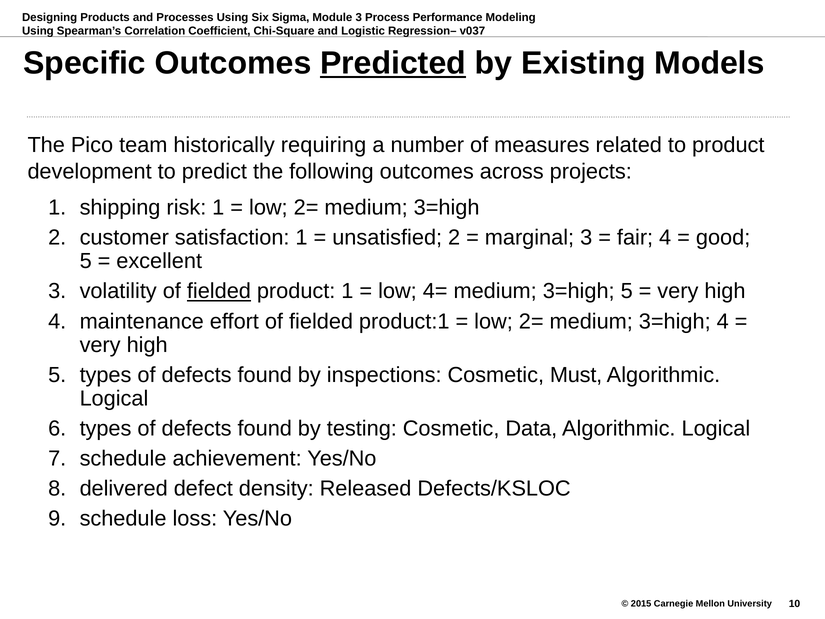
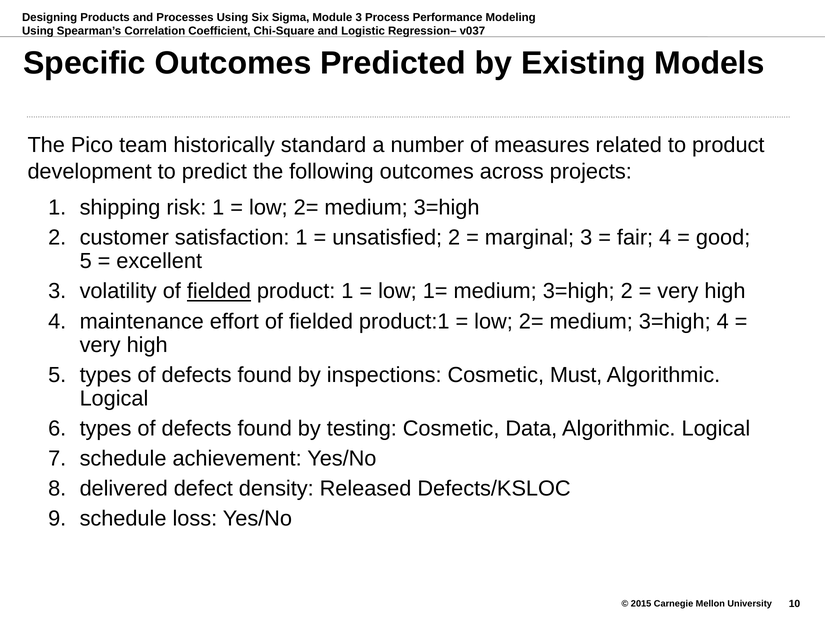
Predicted underline: present -> none (393, 63)
requiring: requiring -> standard (324, 145)
4=: 4= -> 1= (435, 291)
5: 5 -> 2 (627, 291)
